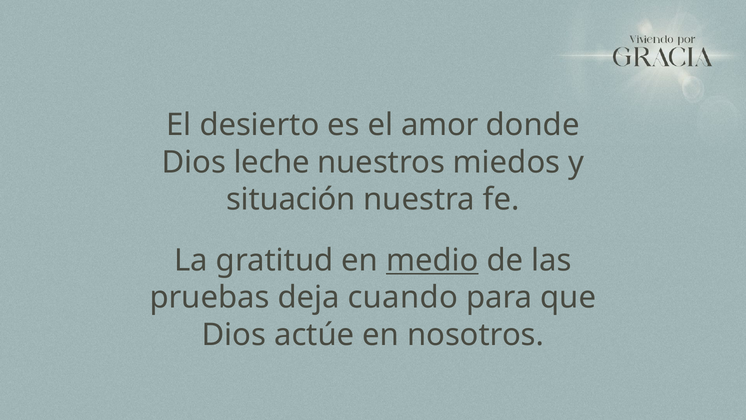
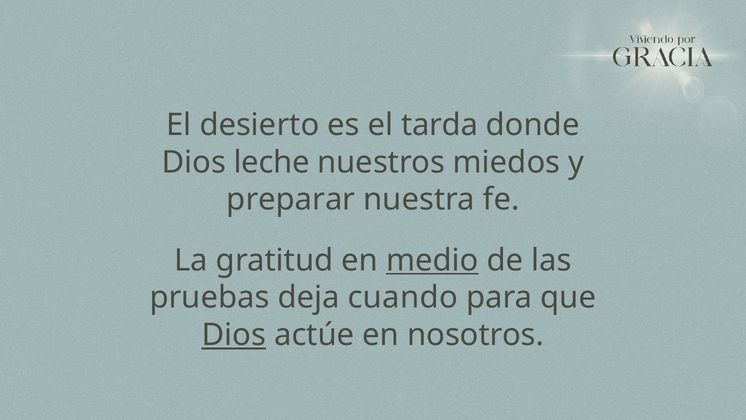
amor: amor -> tarda (440, 125)
situación: situación -> preparar (291, 199)
Dios underline: none -> present (234, 335)
